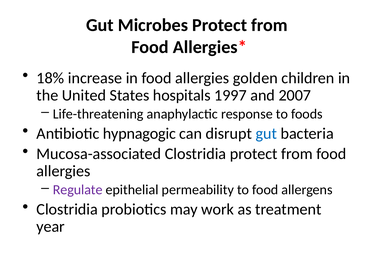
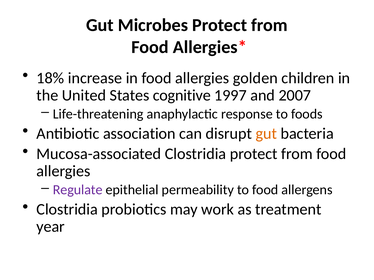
hospitals: hospitals -> cognitive (182, 96)
hypnagogic: hypnagogic -> association (139, 134)
gut colour: blue -> orange (266, 134)
